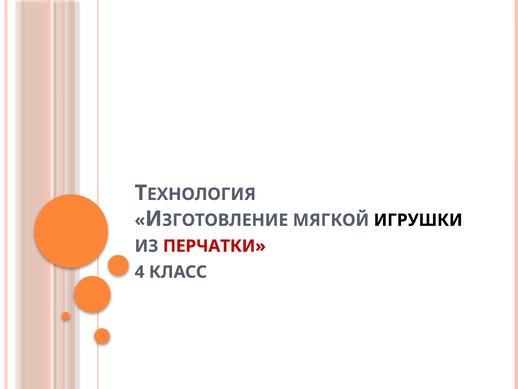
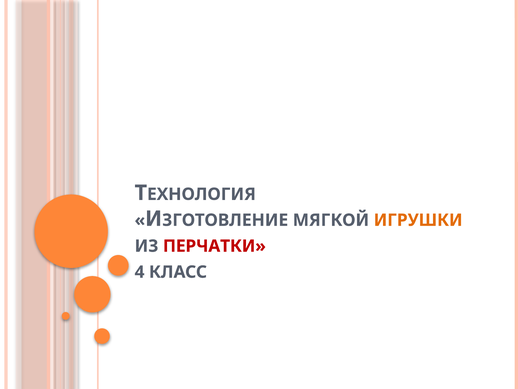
ИГРУШКИ colour: black -> orange (418, 220)
